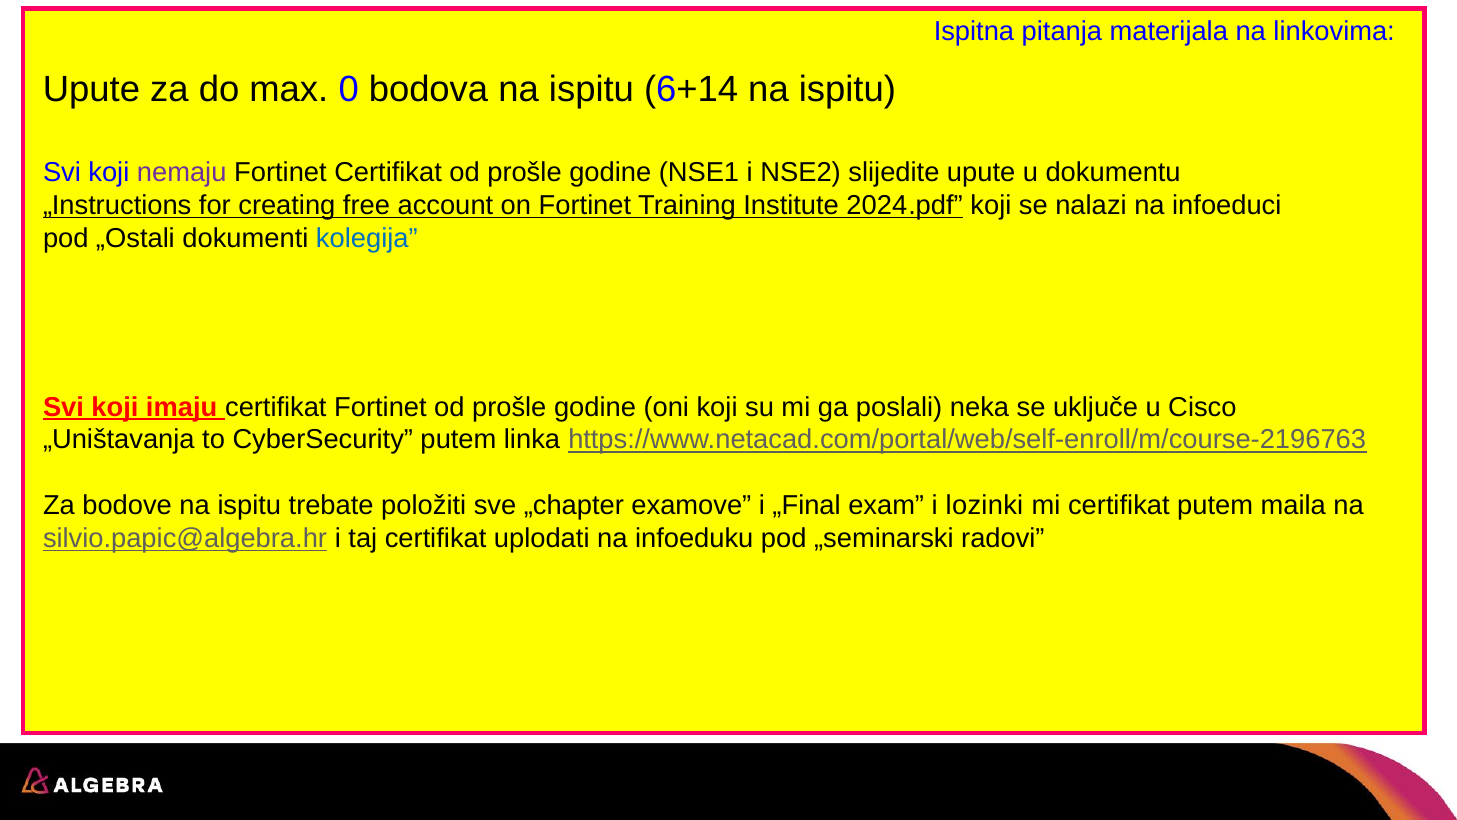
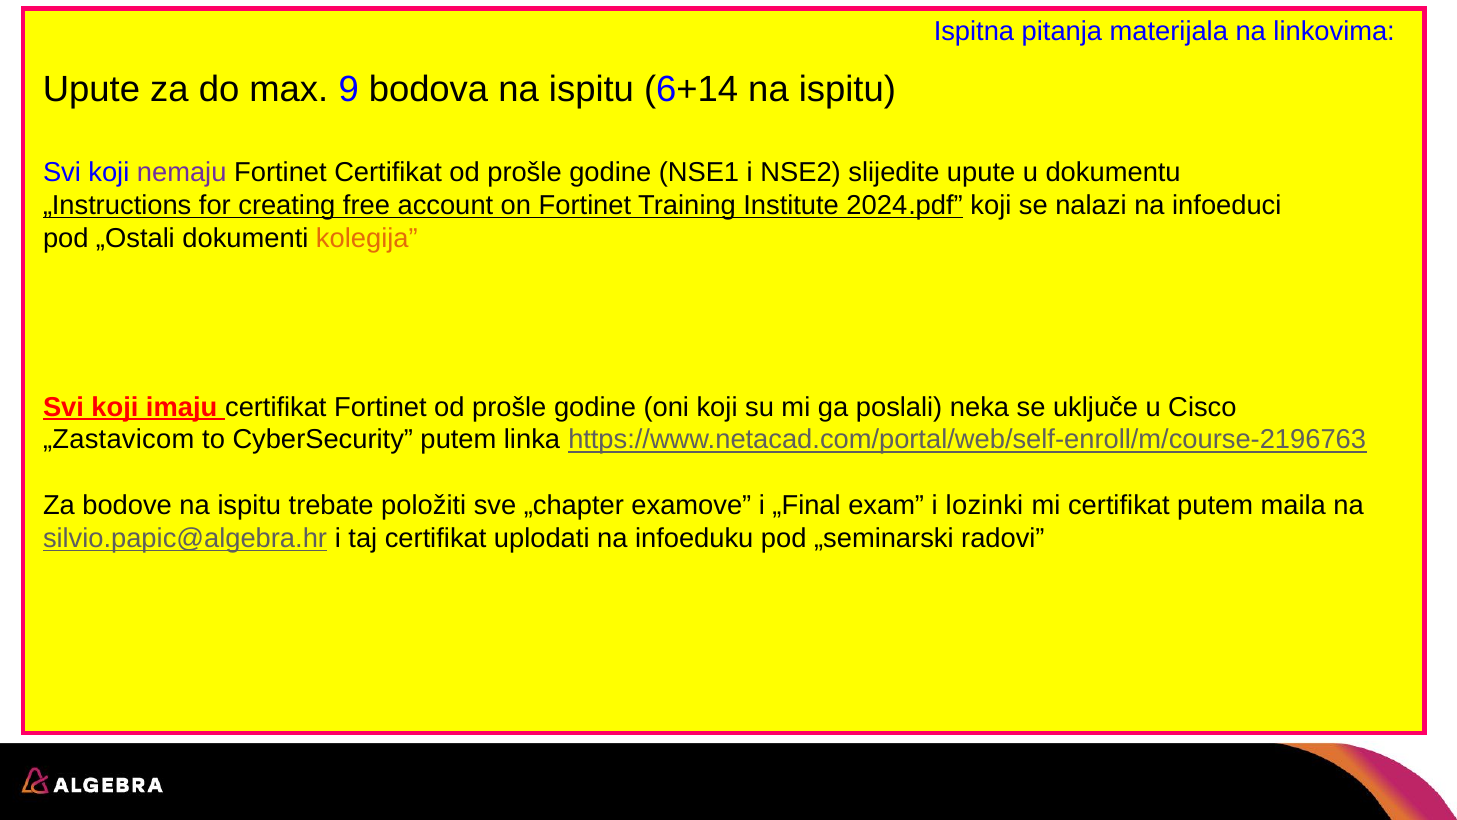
0: 0 -> 9 (349, 89)
kolegija colour: blue -> orange (367, 238)
„Uništavanja: „Uništavanja -> „Zastavicom (119, 440)
